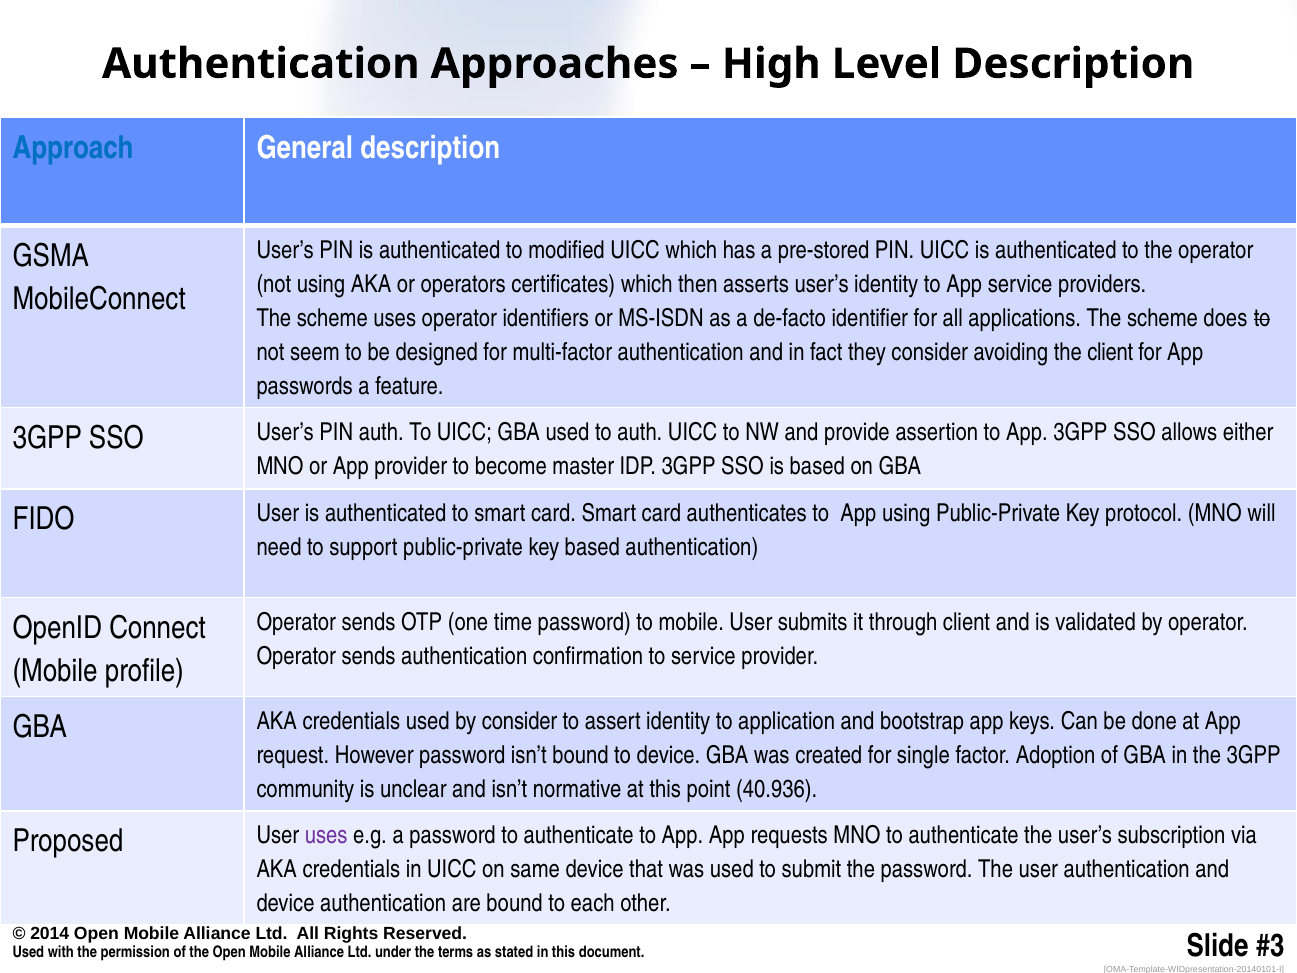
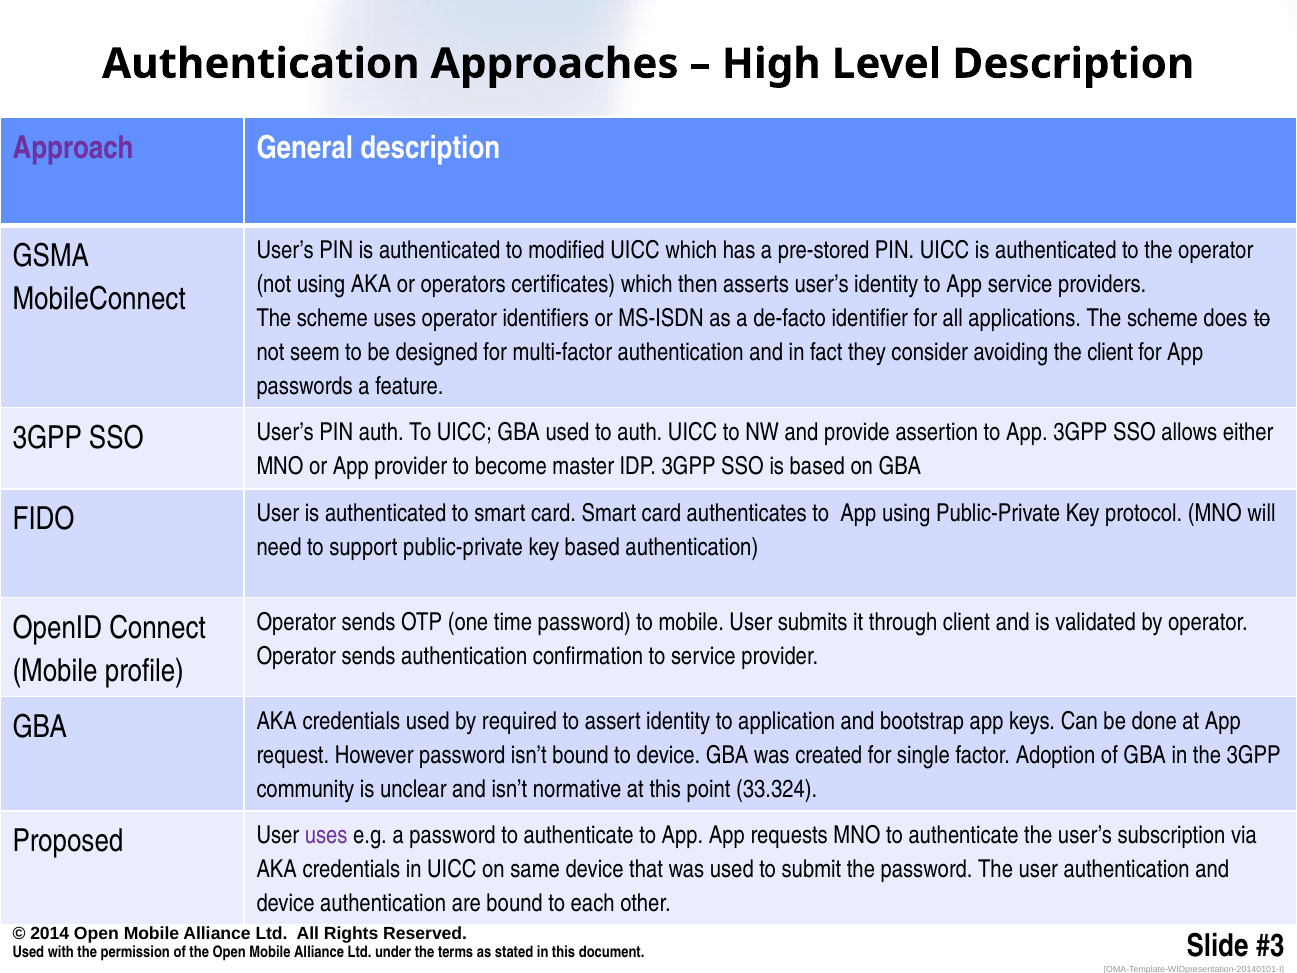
Approach colour: blue -> purple (73, 148)
by consider: consider -> required (519, 722)
40.936: 40.936 -> 33.324 (777, 789)
